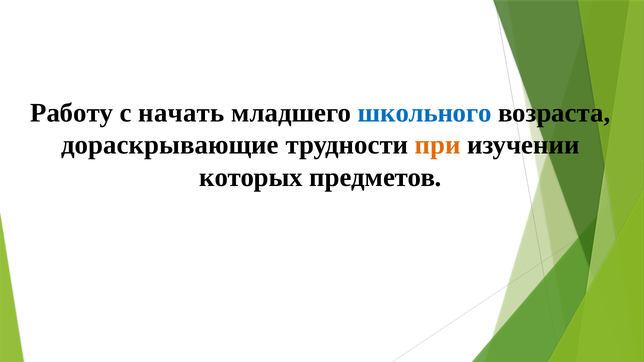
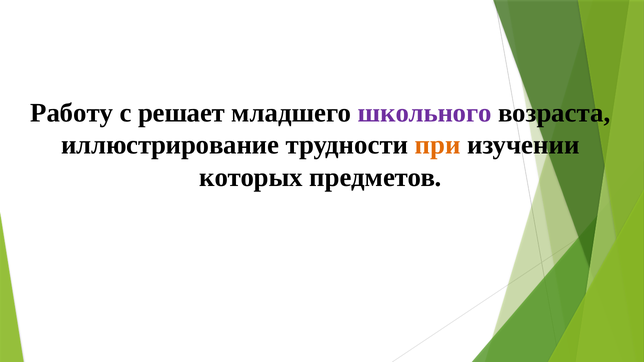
начать: начать -> решает (182, 113)
школьного colour: blue -> purple (425, 113)
дораскрывающие: дораскрывающие -> иллюстрирование (170, 145)
